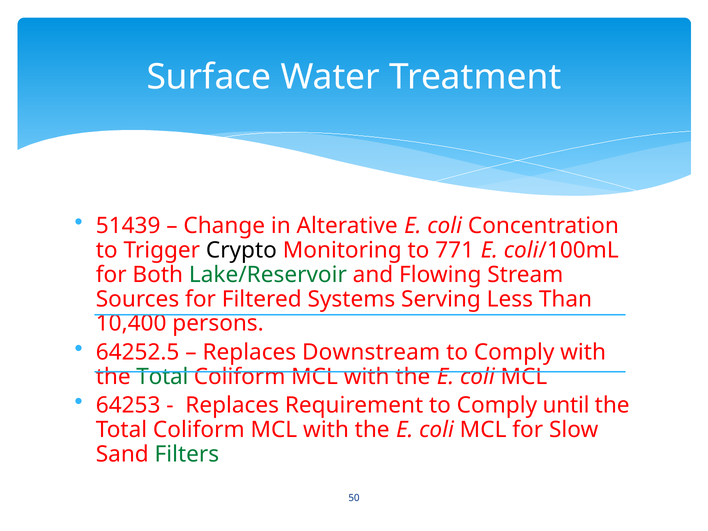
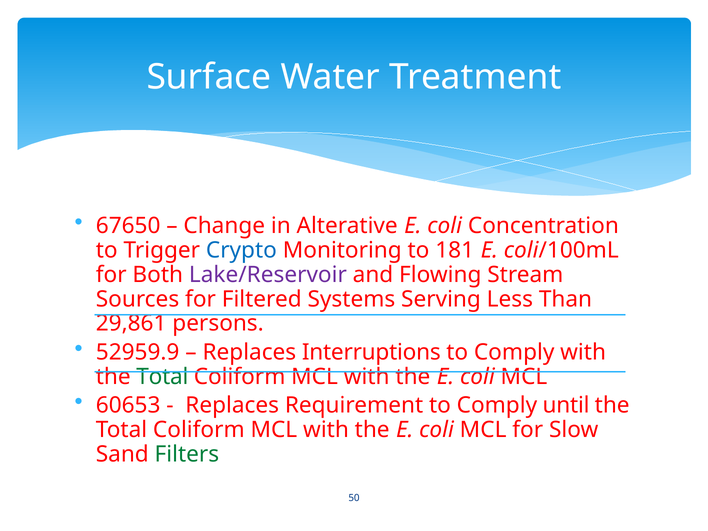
51439: 51439 -> 67650 (128, 226)
Crypto colour: black -> blue (241, 250)
771: 771 -> 181 (455, 250)
Lake/Reservoir colour: green -> purple (268, 275)
10,400: 10,400 -> 29,861 (131, 324)
64252.5: 64252.5 -> 52959.9 (138, 352)
Downstream: Downstream -> Interruptions (371, 352)
64253: 64253 -> 60653 (128, 405)
